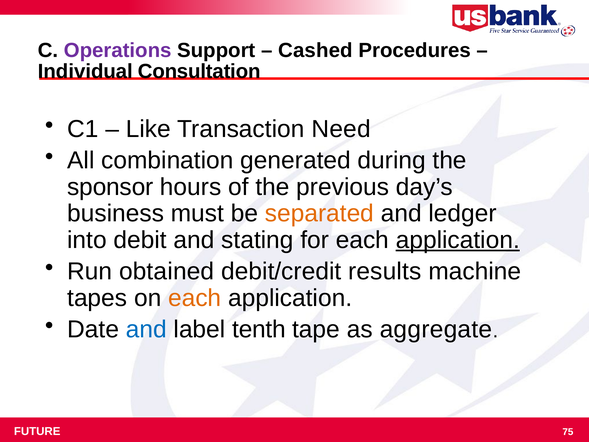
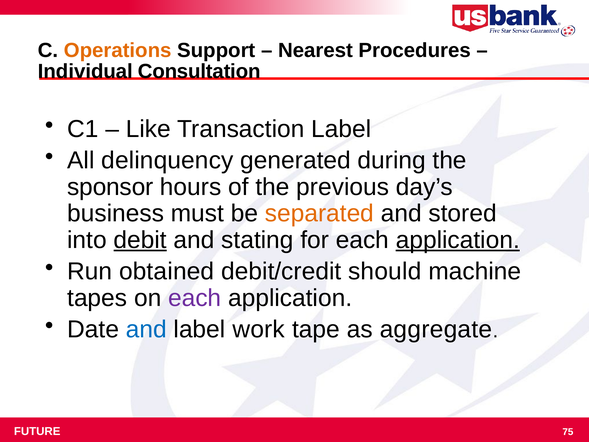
Operations colour: purple -> orange (118, 50)
Cashed: Cashed -> Nearest (316, 50)
Transaction Need: Need -> Label (341, 129)
combination: combination -> delinquency (167, 160)
ledger: ledger -> stored (463, 213)
debit underline: none -> present (140, 240)
results: results -> should (385, 271)
each colour: orange -> purple (195, 298)
tenth: tenth -> work (259, 329)
